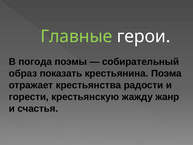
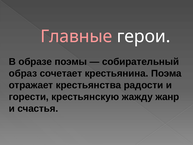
Главные colour: light green -> pink (76, 36)
погода: погода -> образе (35, 62)
показать: показать -> сочетает (61, 73)
